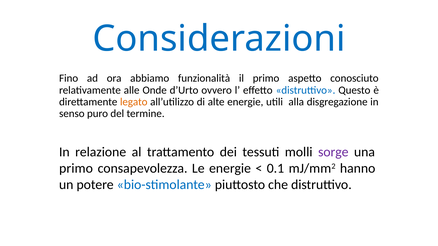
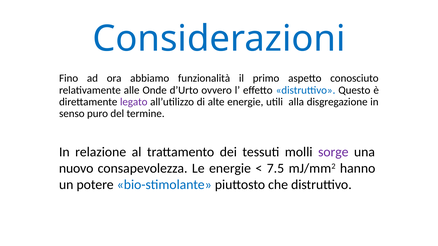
legato colour: orange -> purple (134, 102)
primo: primo -> nuovo (76, 169)
0.1: 0.1 -> 7.5 (275, 169)
